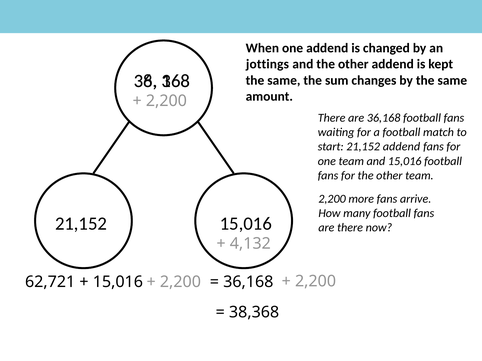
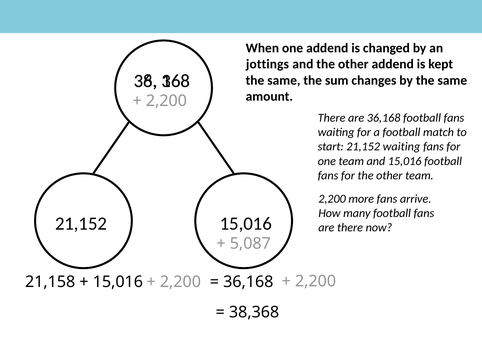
21,152 addend: addend -> waiting (402, 147)
4,132: 4,132 -> 5,087 (250, 244)
62,721: 62,721 -> 21,158 (50, 282)
